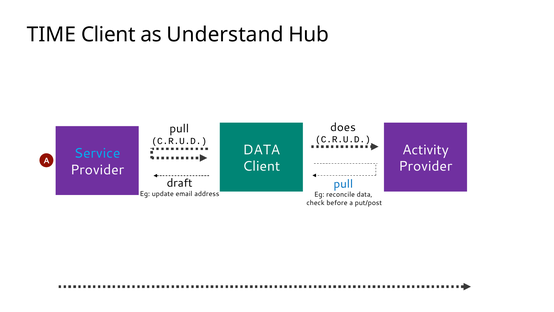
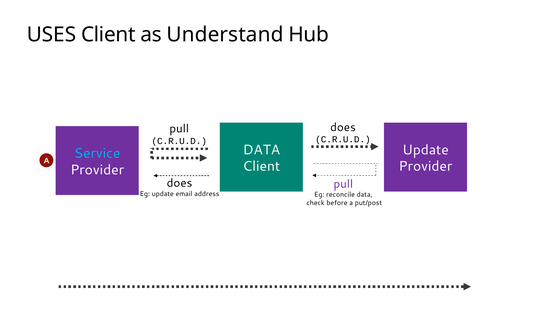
TIME: TIME -> USES (51, 35)
Activity: Activity -> Update (425, 150)
draft: draft -> does (180, 183)
pull colour: blue -> purple (343, 184)
